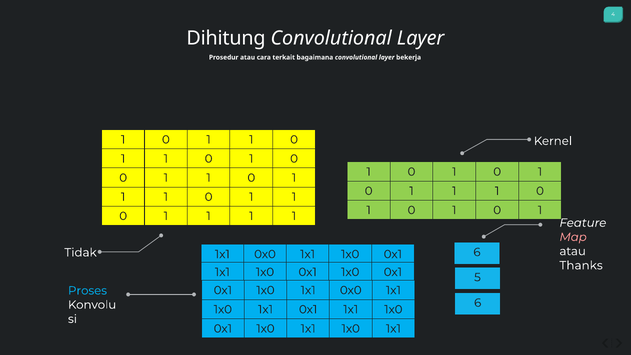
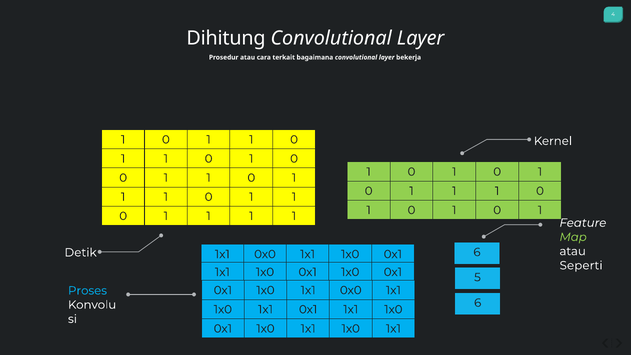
Map colour: pink -> light green (573, 237)
Tidak: Tidak -> Detik (81, 252)
Thanks: Thanks -> Seperti (581, 265)
